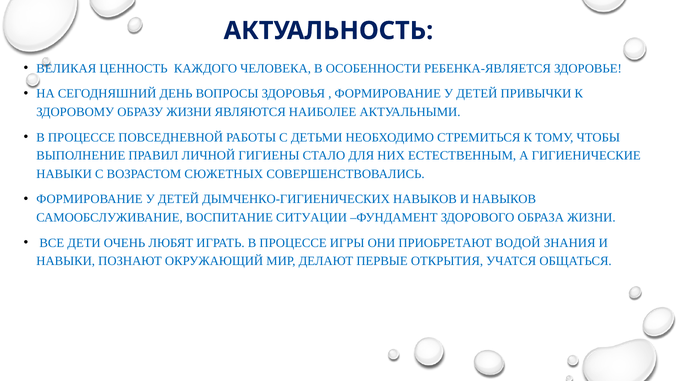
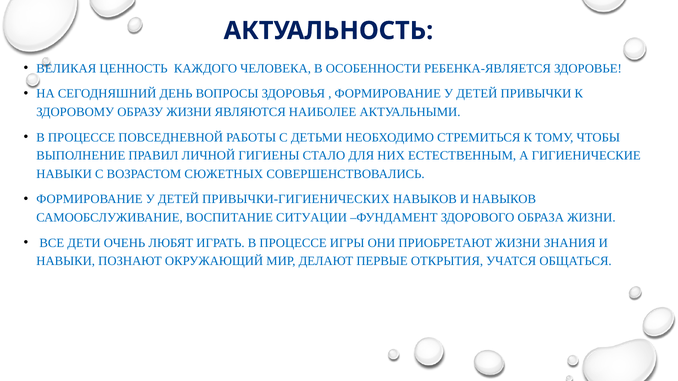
ДЫМЧЕНКО-ГИГИЕНИЧЕСКИХ: ДЫМЧЕНКО-ГИГИЕНИЧЕСКИХ -> ПРИВЫЧКИ-ГИГИЕНИЧЕСКИХ (296, 199)
ПРИОБРЕТАЮТ ВОДОЙ: ВОДОЙ -> ЖИЗНИ (518, 243)
